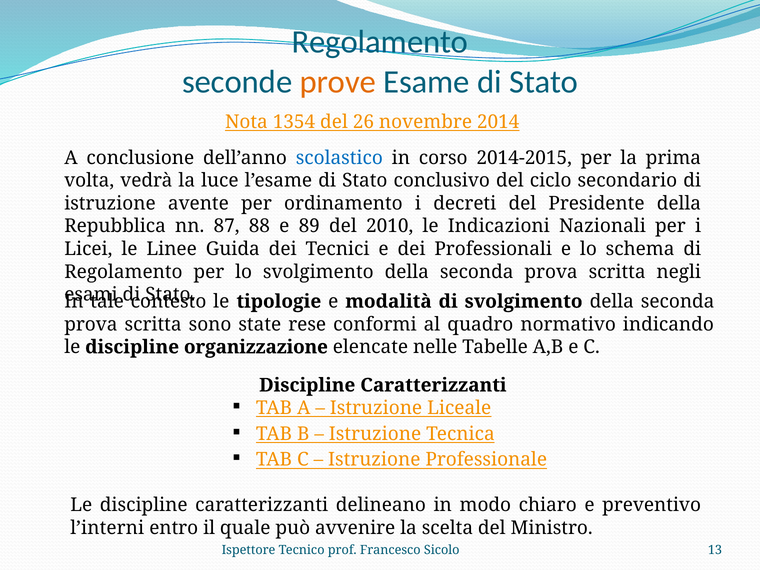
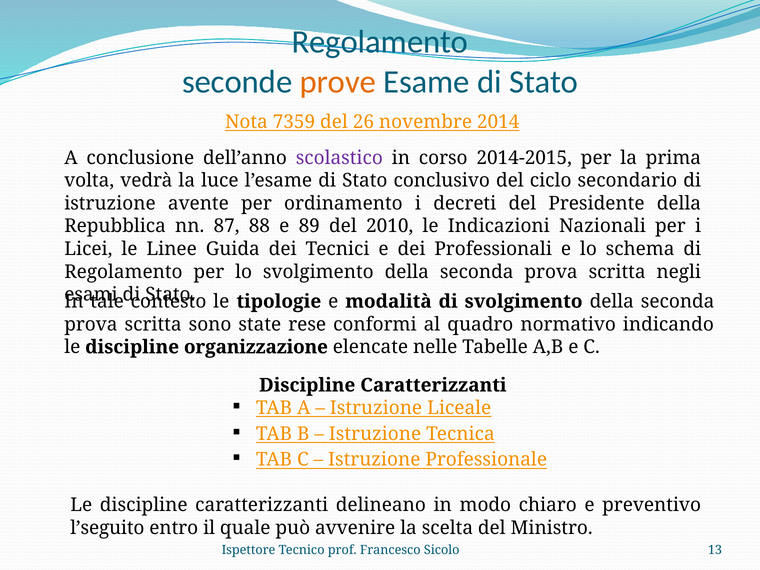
1354: 1354 -> 7359 (294, 122)
scolastico colour: blue -> purple (339, 158)
l’interni: l’interni -> l’seguito (107, 528)
